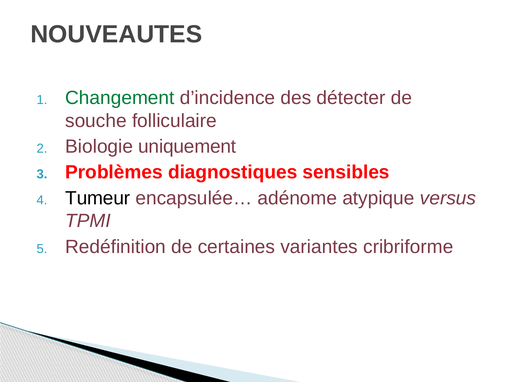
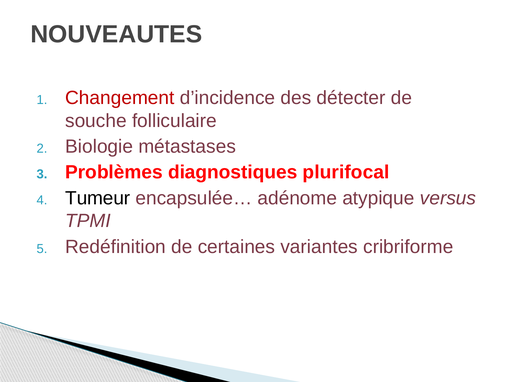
Changement colour: green -> red (120, 98)
uniquement: uniquement -> métastases (187, 146)
sensibles: sensibles -> plurifocal (346, 172)
